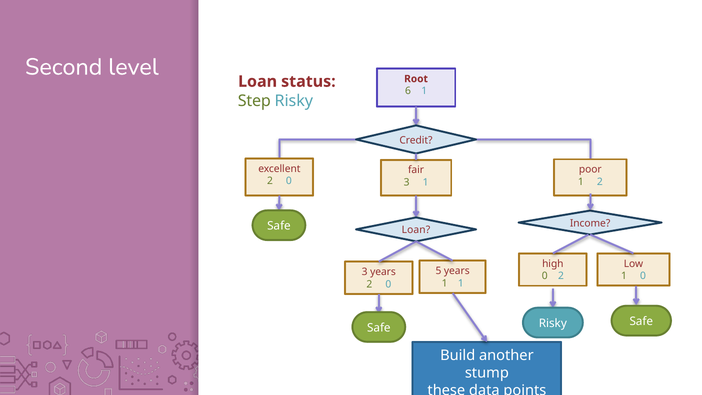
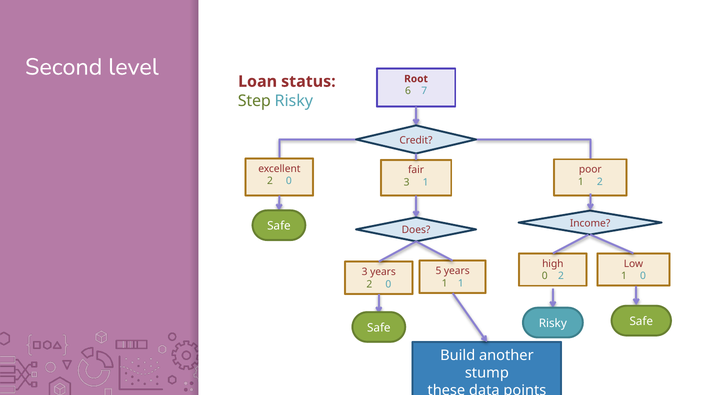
6 1: 1 -> 7 (424, 91)
Loan: Loan -> Does (416, 230)
